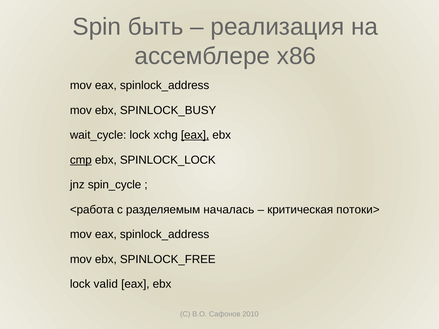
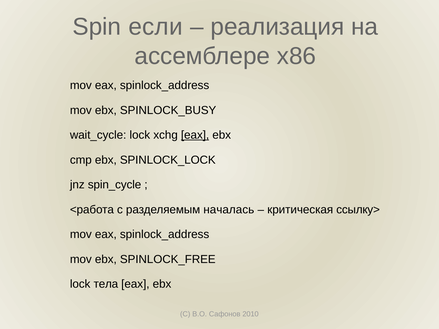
быть: быть -> если (156, 27)
cmp underline: present -> none (81, 160)
потоки>: потоки> -> ссылку> (358, 210)
valid: valid -> тела (106, 284)
